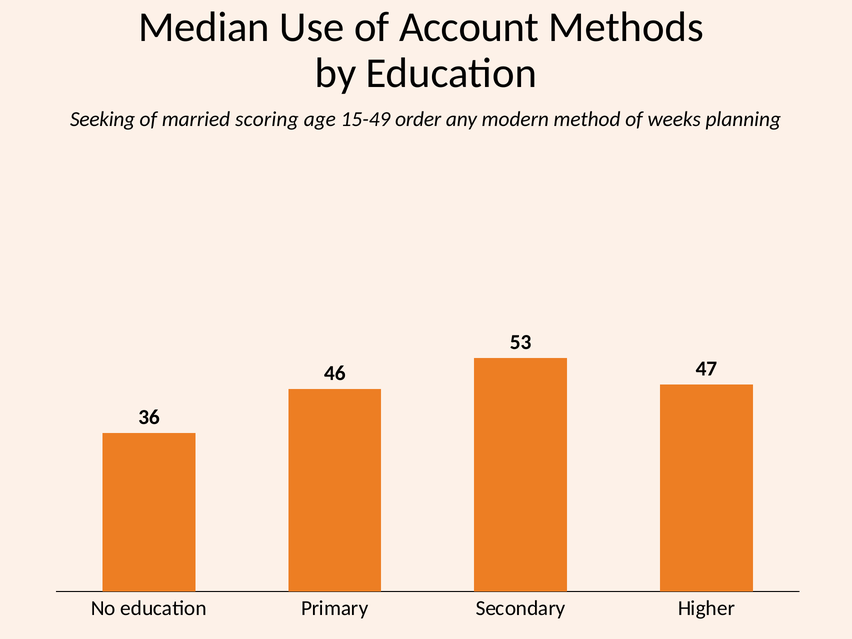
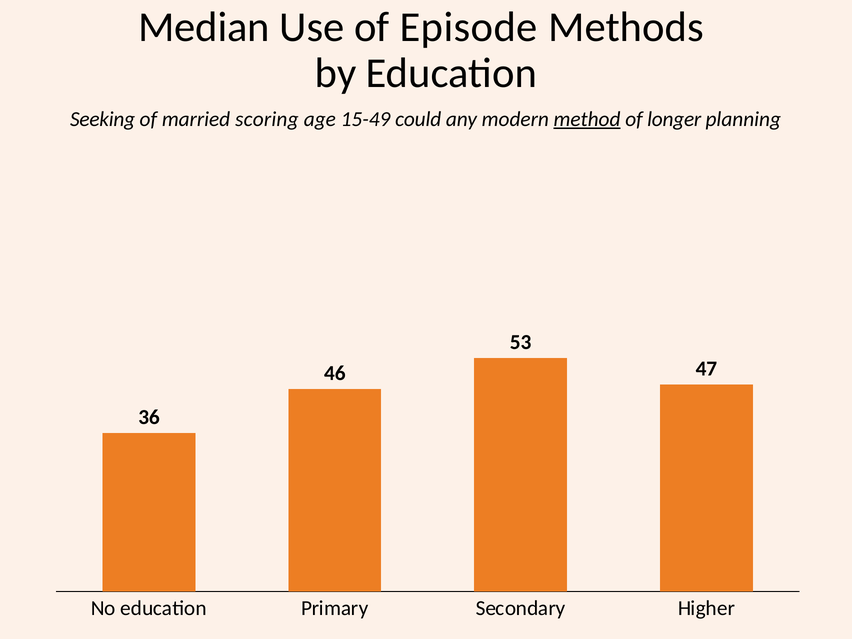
Account: Account -> Episode (469, 27)
order: order -> could (418, 119)
method underline: none -> present (587, 119)
weeks: weeks -> longer (674, 119)
